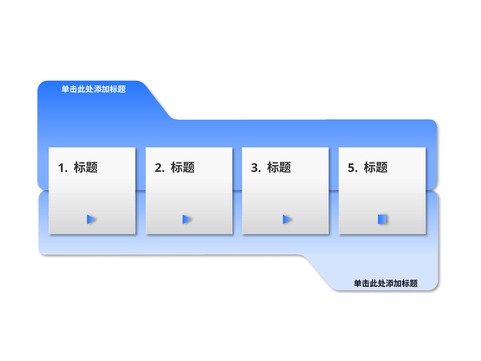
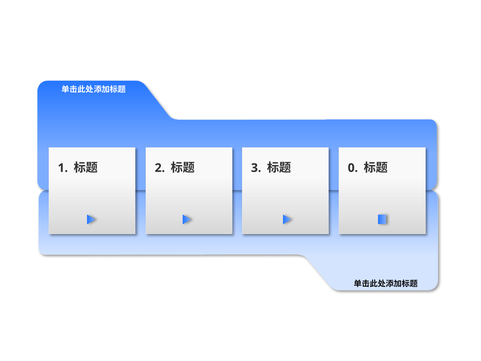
5: 5 -> 0 (353, 168)
